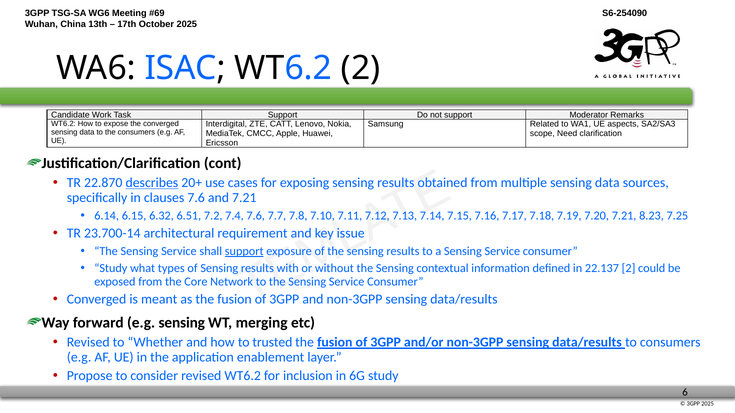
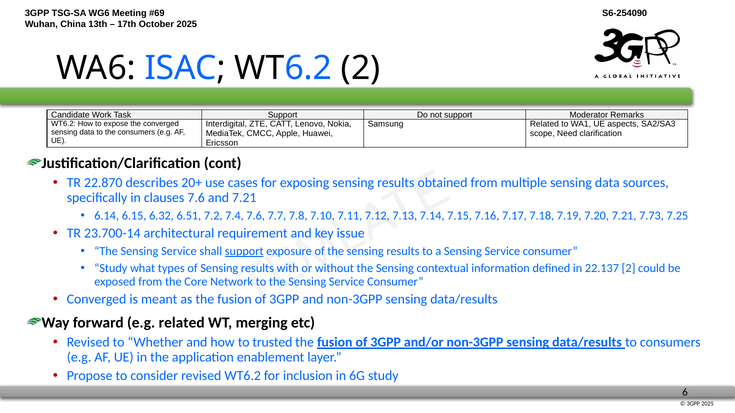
describes underline: present -> none (152, 183)
8.23: 8.23 -> 7.73 (651, 216)
e.g sensing: sensing -> related (182, 323)
